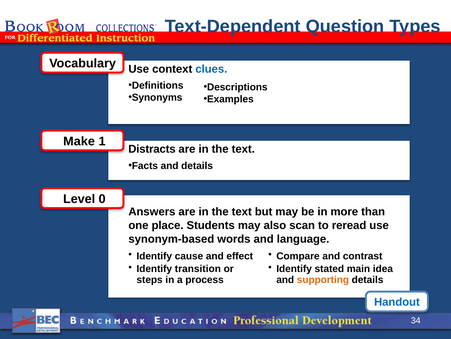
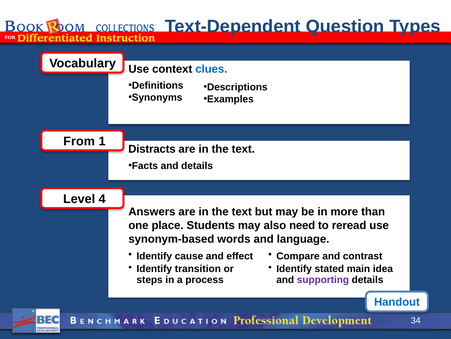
Make: Make -> From (79, 141)
0: 0 -> 4 (102, 198)
scan: scan -> need (302, 225)
supporting colour: orange -> purple (323, 279)
